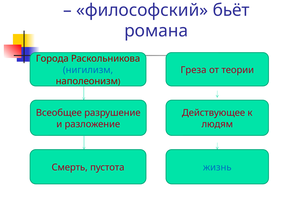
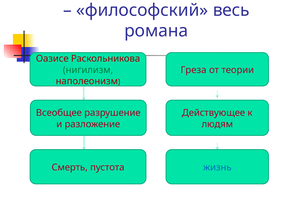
бьёт: бьёт -> весь (231, 10)
Города: Города -> Оазисе (52, 59)
нигилизм colour: blue -> green (88, 70)
